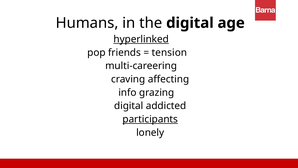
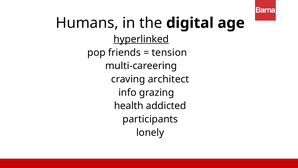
affecting: affecting -> architect (168, 79)
digital: digital -> health (129, 106)
participants underline: present -> none (150, 119)
